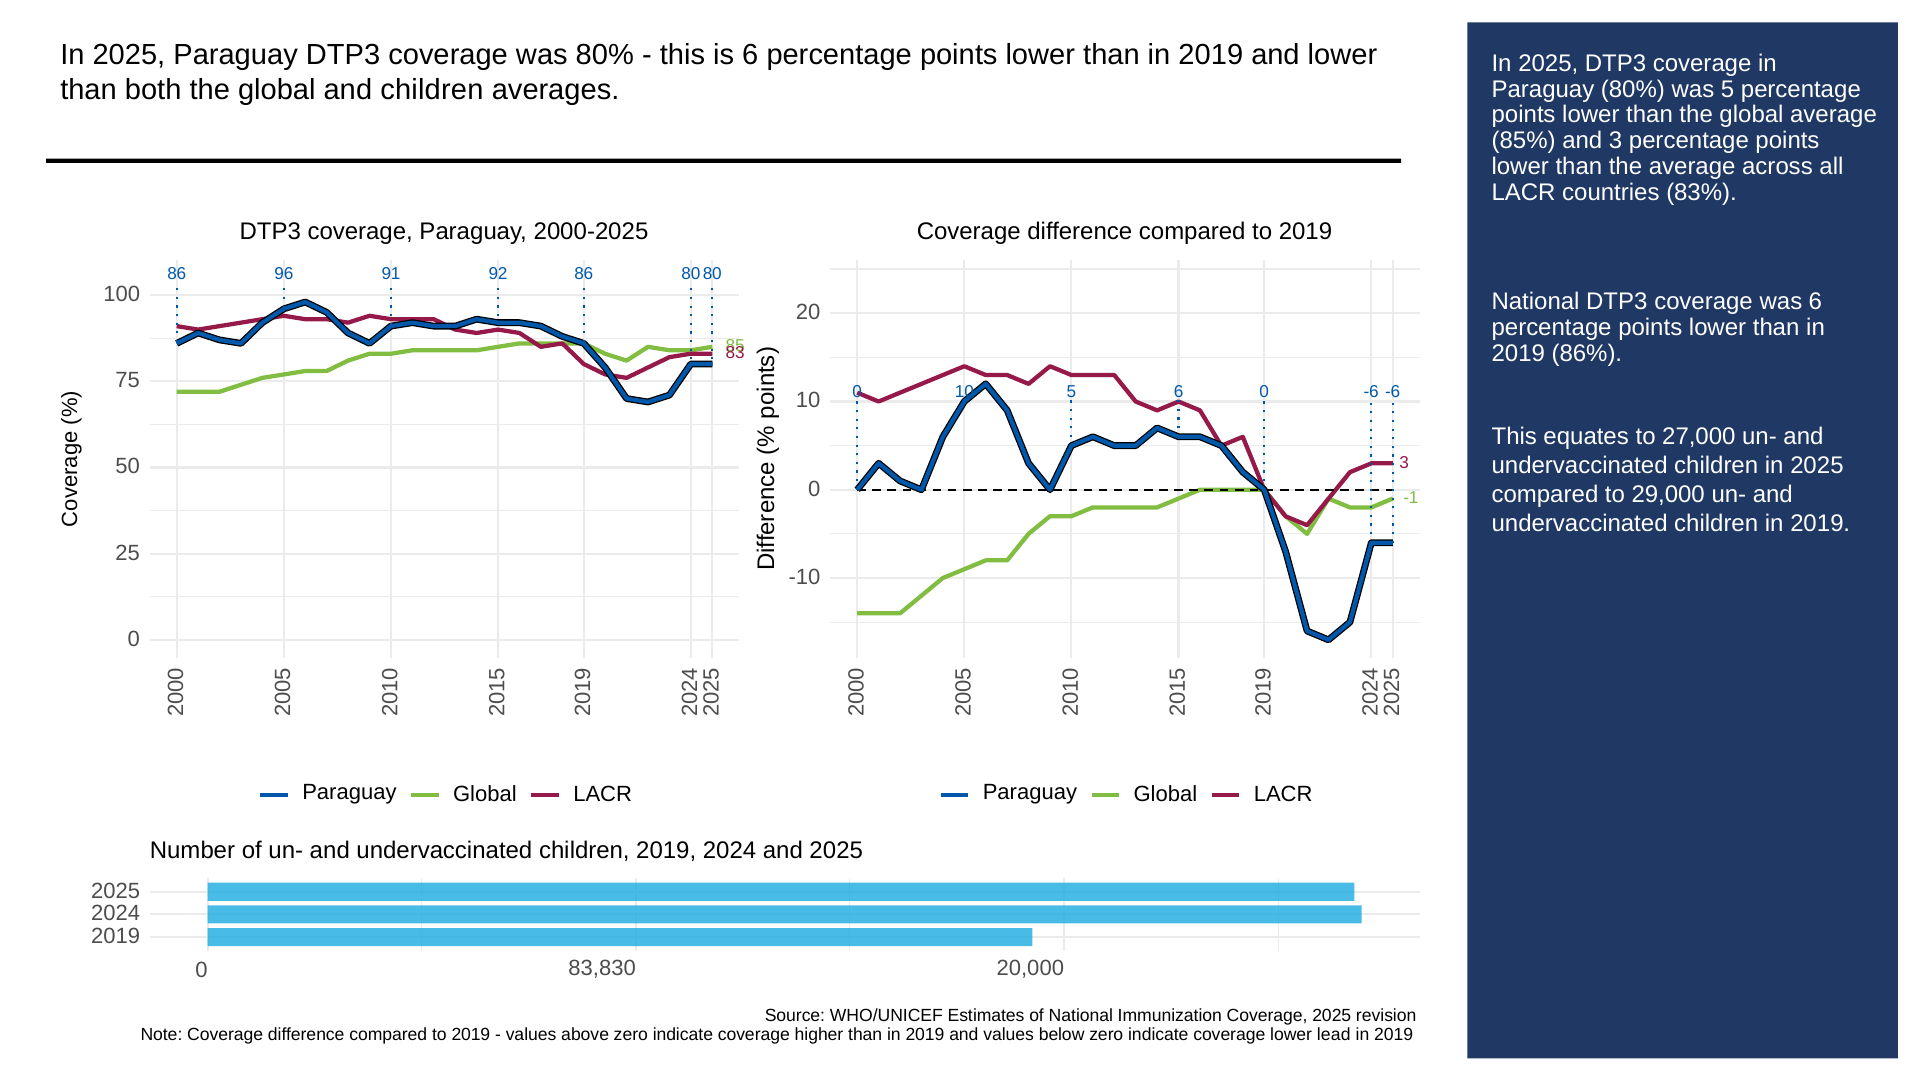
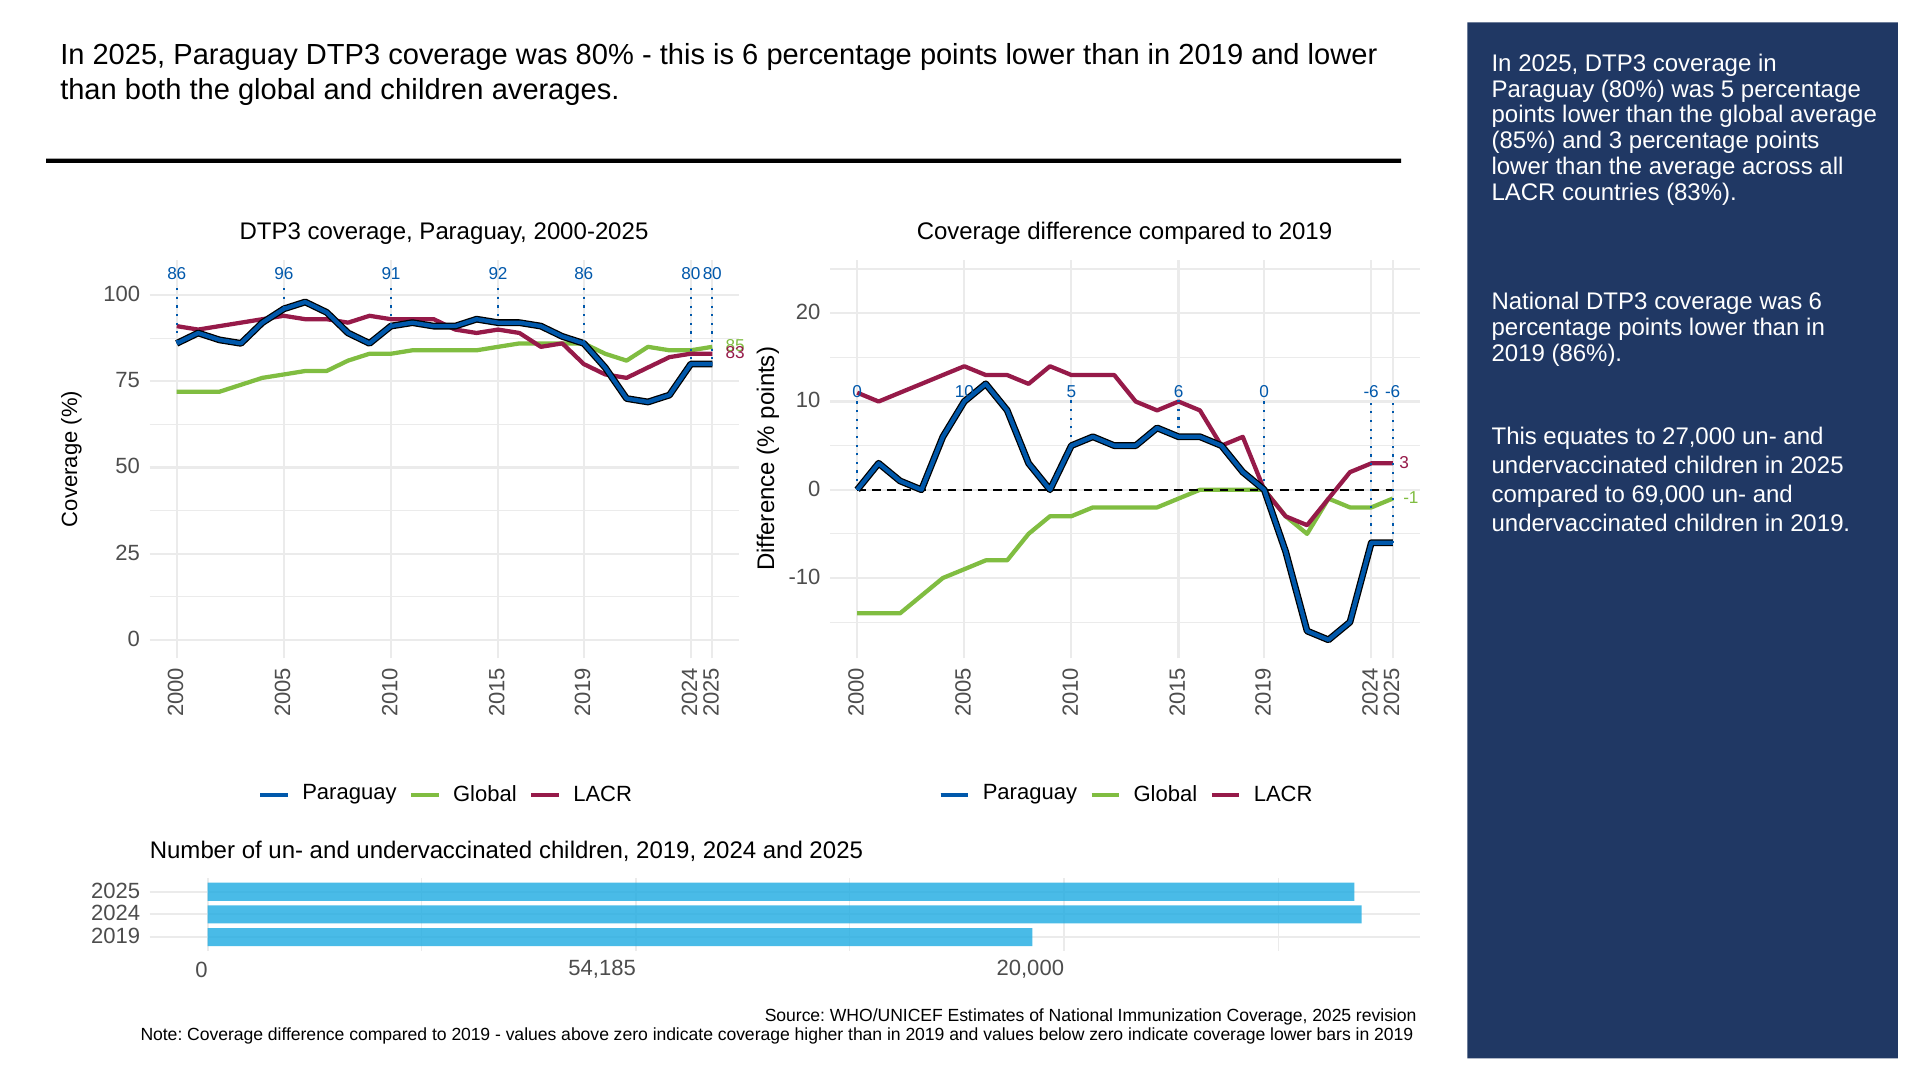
29,000: 29,000 -> 69,000 (1668, 494)
83,830: 83,830 -> 54,185 (602, 968)
lead: lead -> bars (1334, 1035)
